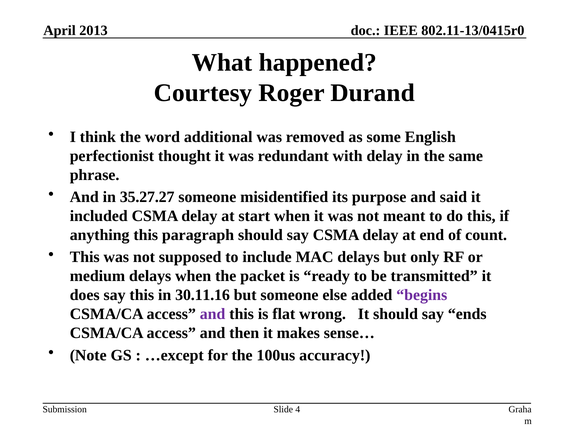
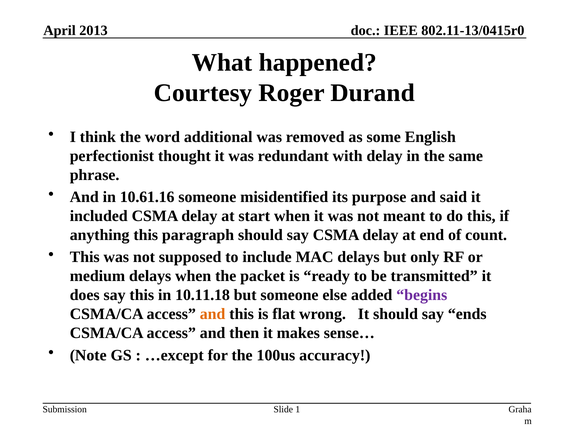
35.27.27: 35.27.27 -> 10.61.16 (147, 197)
30.11.16: 30.11.16 -> 10.11.18 (203, 295)
and colour: purple -> orange (213, 314)
4: 4 -> 1 (298, 409)
